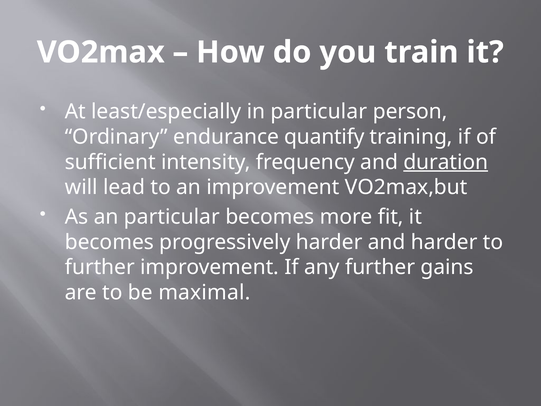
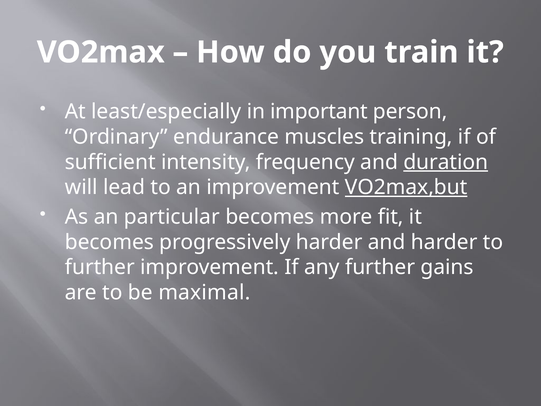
in particular: particular -> important (319, 111)
quantify: quantify -> muscles (324, 137)
VO2max,but underline: none -> present (406, 187)
